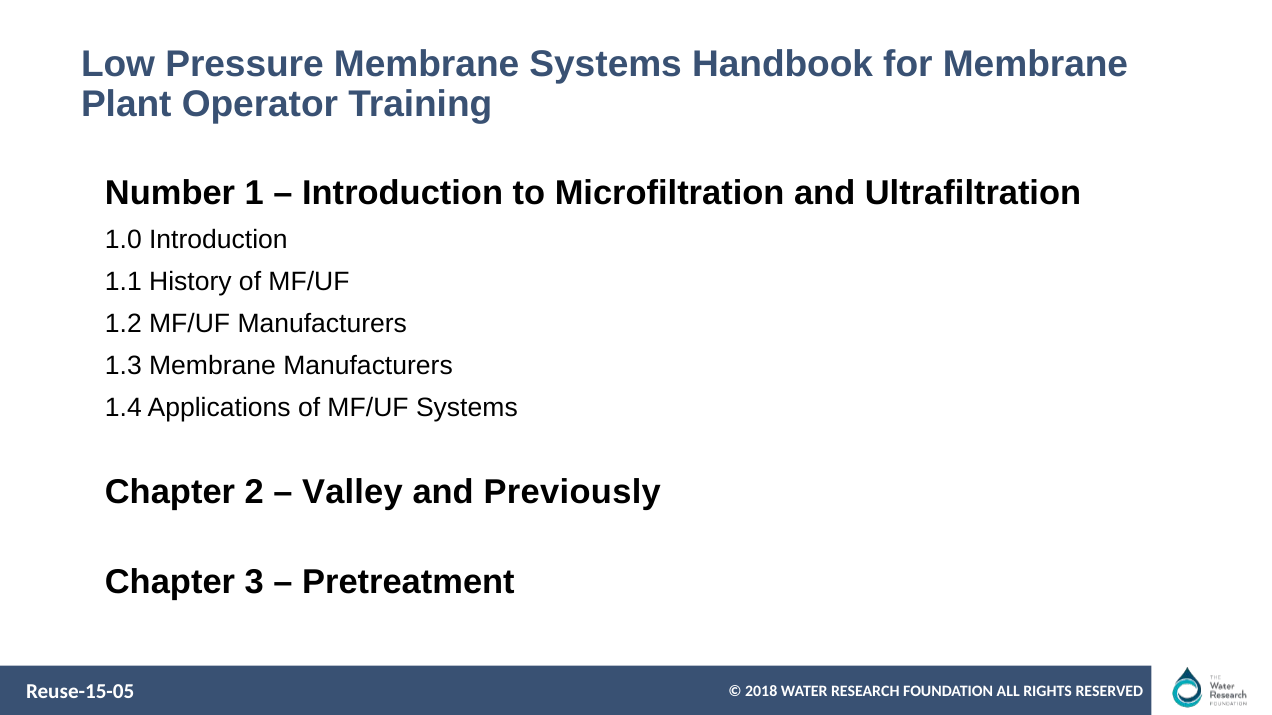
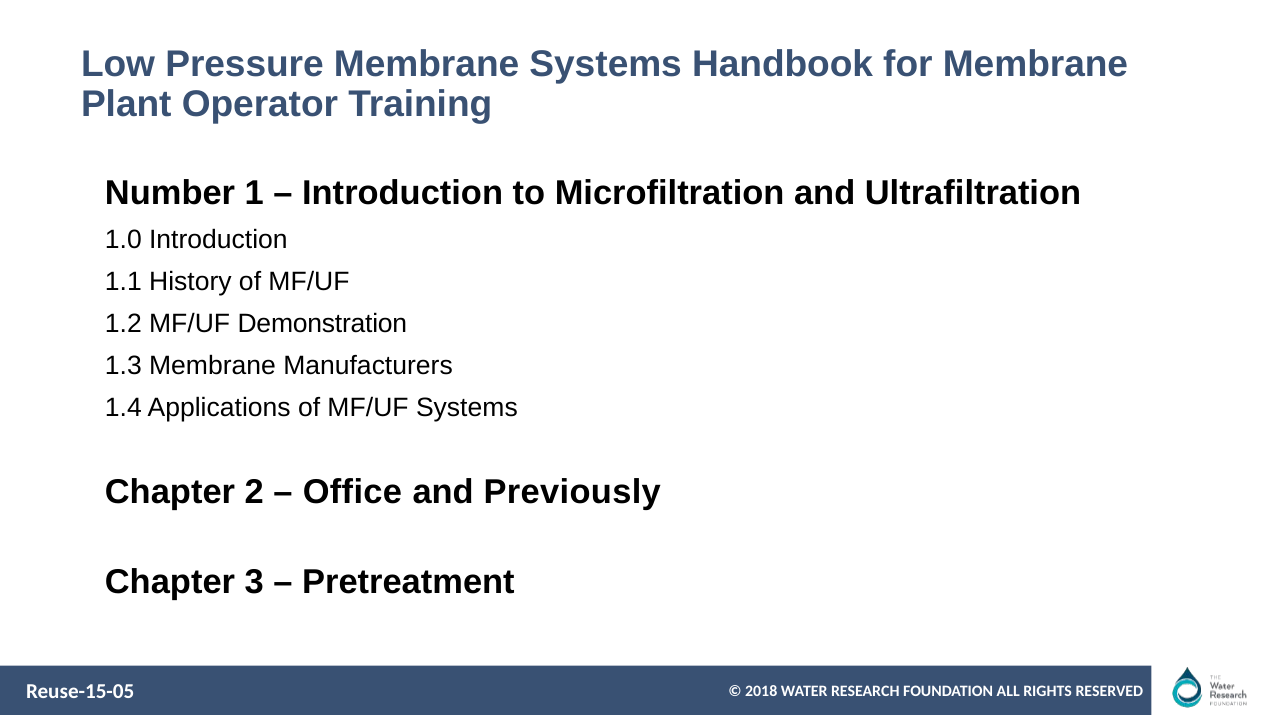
MF/UF Manufacturers: Manufacturers -> Demonstration (322, 324)
Valley: Valley -> Office (352, 493)
